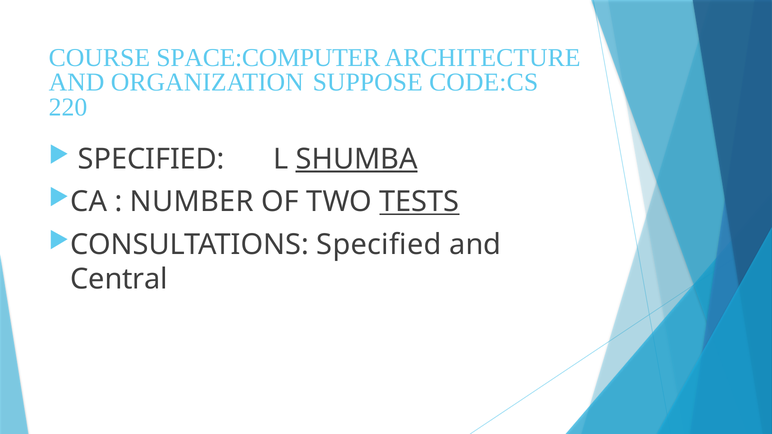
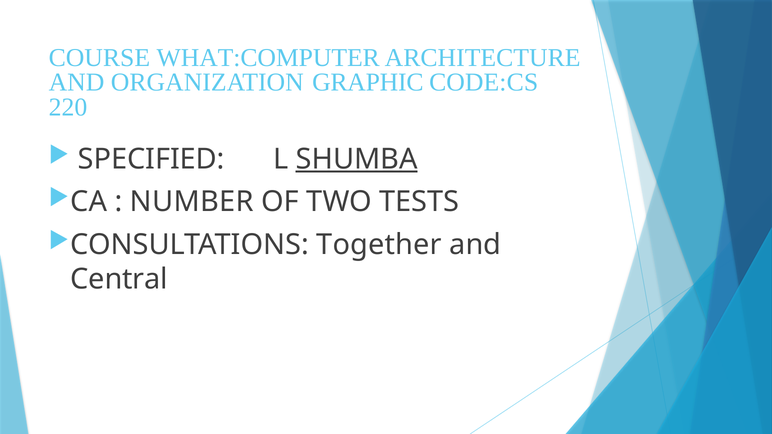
SPACE:COMPUTER: SPACE:COMPUTER -> WHAT:COMPUTER (268, 58)
SUPPOSE: SUPPOSE -> GRAPHIC (368, 82)
TESTS underline: present -> none (419, 202)
CONSULTATIONS Specified: Specified -> Together (379, 245)
